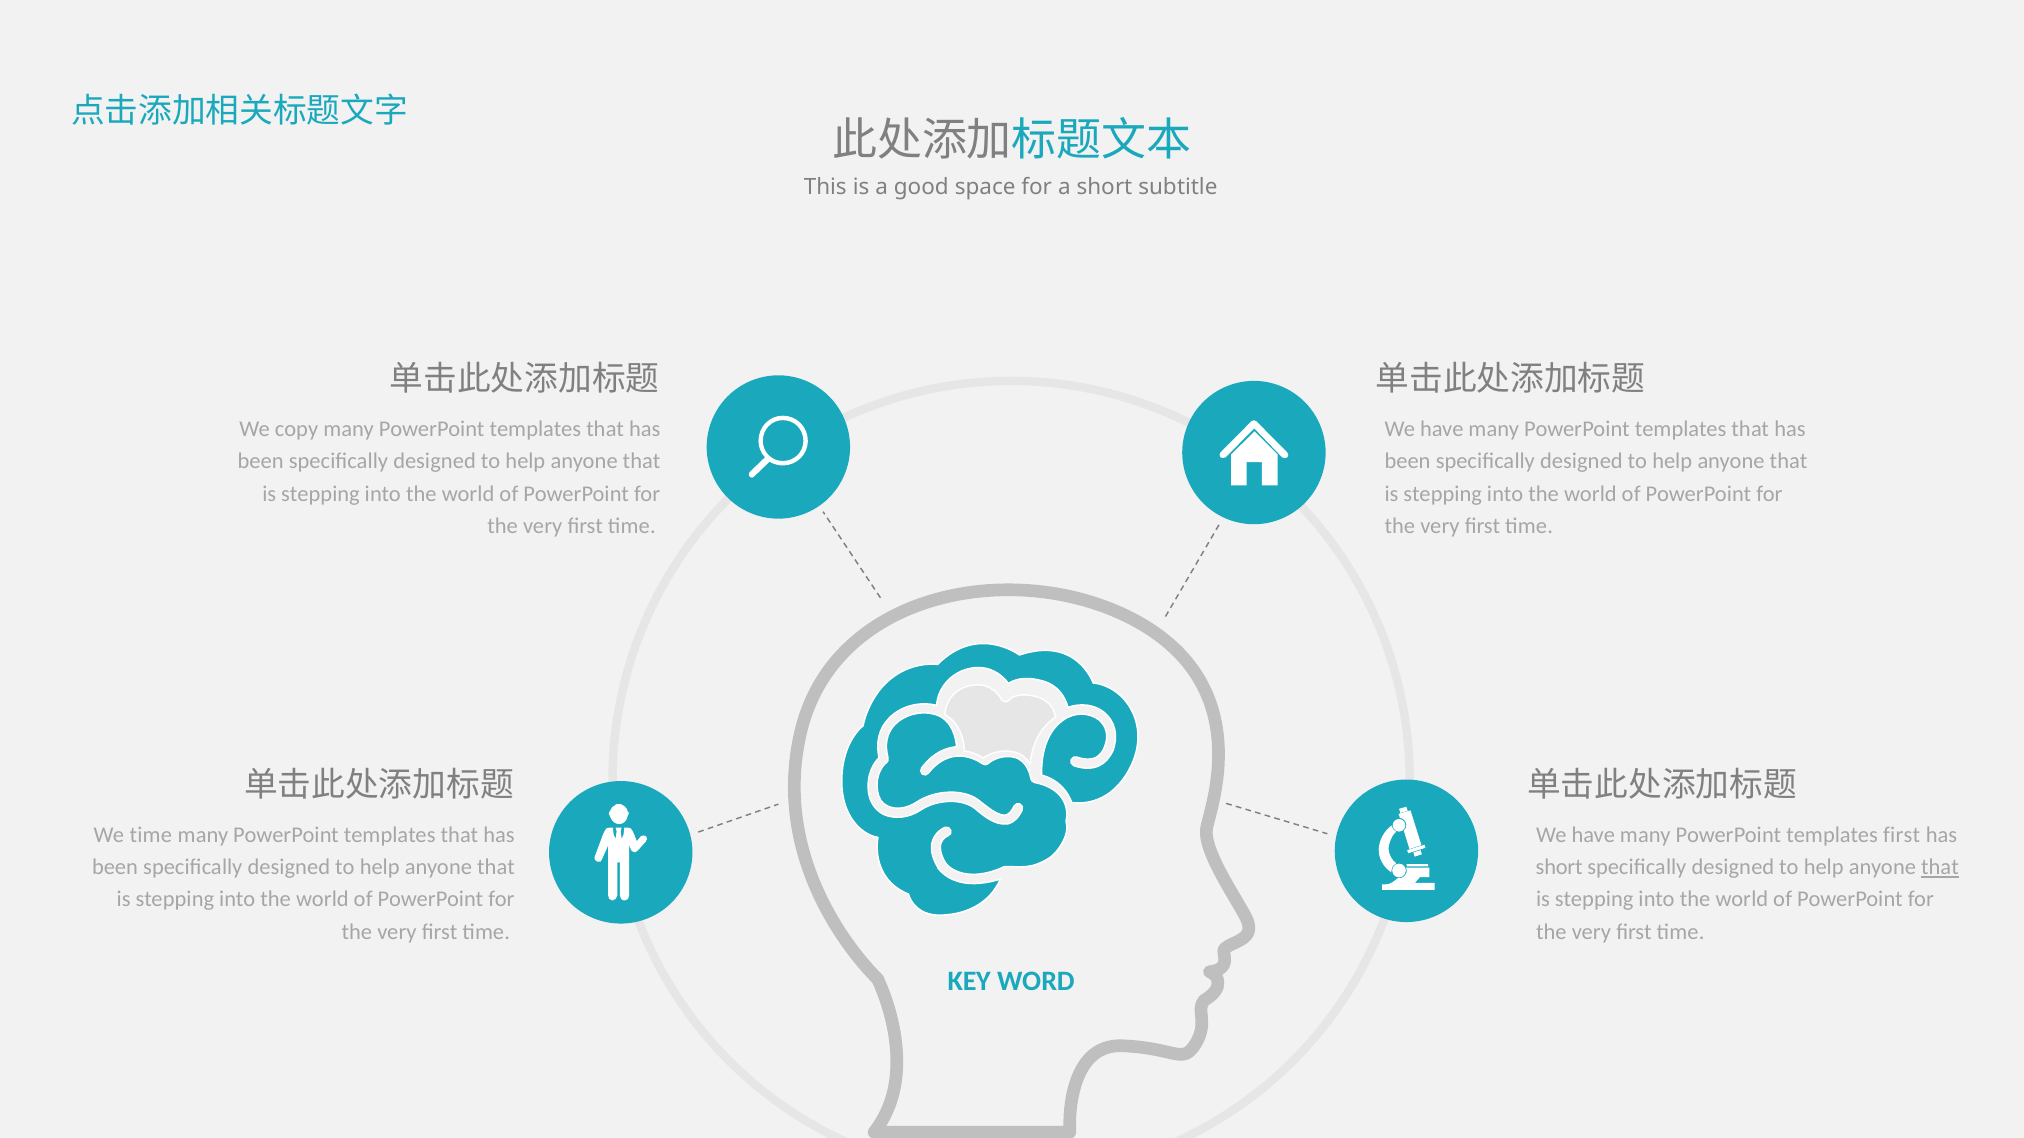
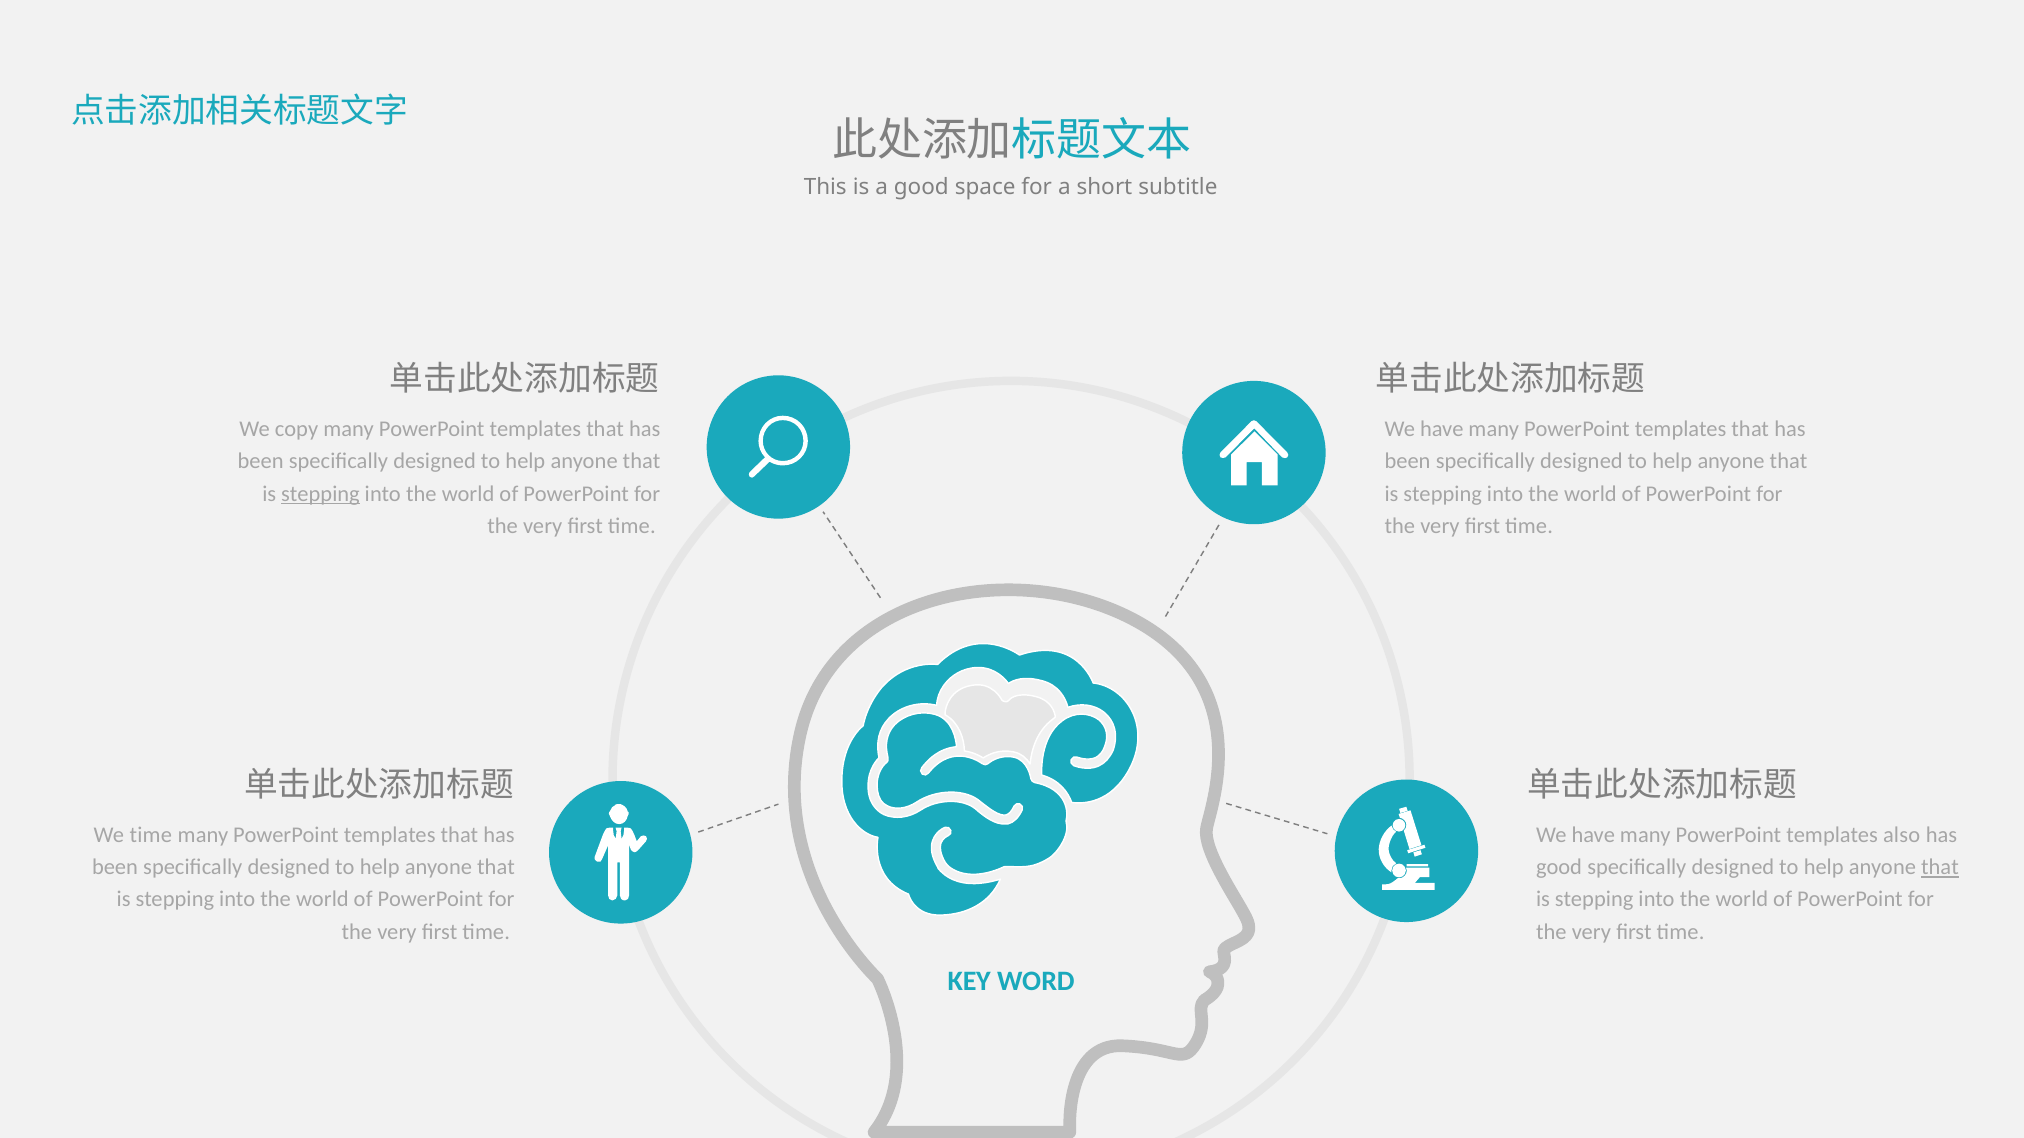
stepping underline: none -> present (320, 494)
templates first: first -> also (1902, 835)
short: short -> good (1559, 868)
